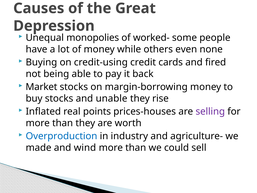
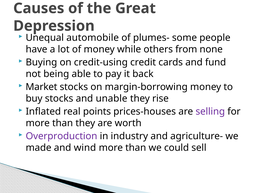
monopolies: monopolies -> automobile (93, 38)
worked-: worked- -> plumes- (151, 38)
even: even -> from (186, 49)
fired: fired -> fund (216, 62)
Overproduction colour: blue -> purple (61, 136)
